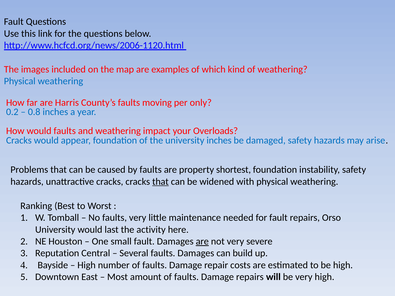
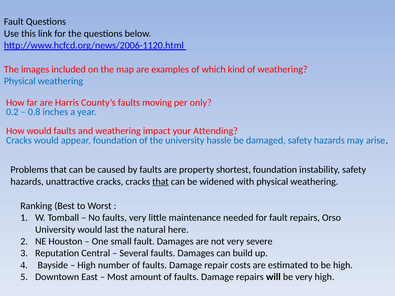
Overloads: Overloads -> Attending (216, 131)
university inches: inches -> hassle (219, 141)
activity: activity -> natural (151, 230)
are underline: present -> none (202, 242)
